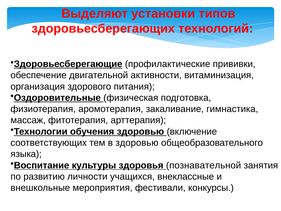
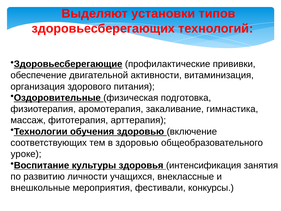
языка: языка -> уроке (26, 154)
познавательной: познавательной -> интенсификация (204, 165)
